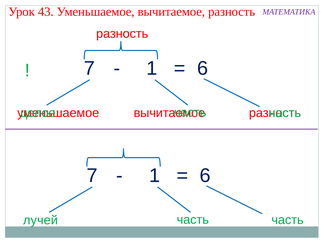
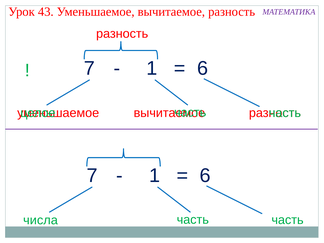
лучей: лучей -> числа (40, 220)
